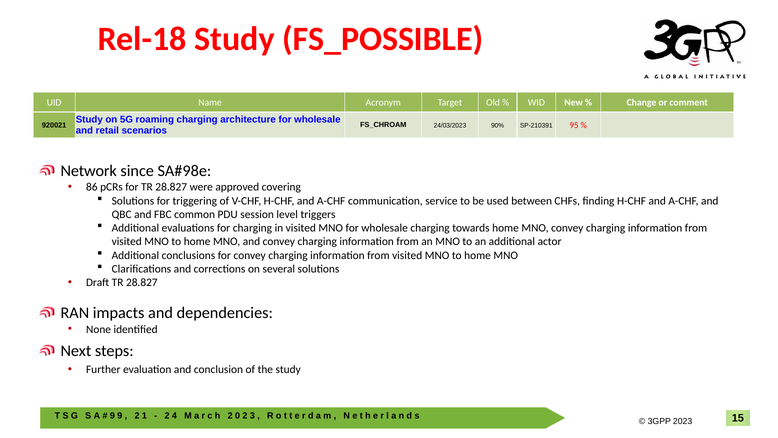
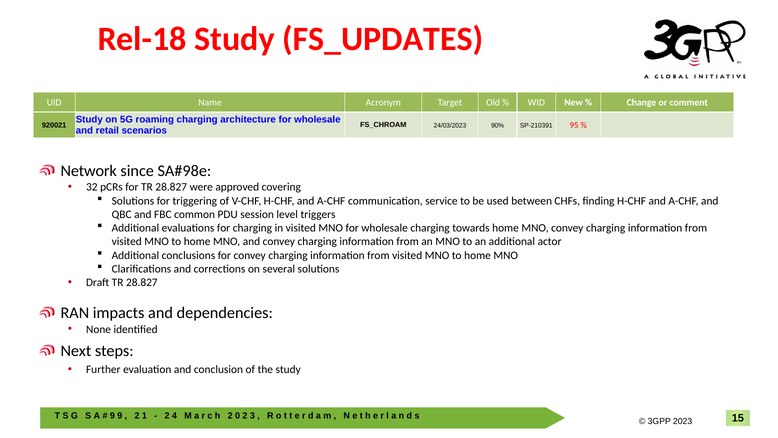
FS_POSSIBLE: FS_POSSIBLE -> FS_UPDATES (383, 39)
86: 86 -> 32 (92, 187)
